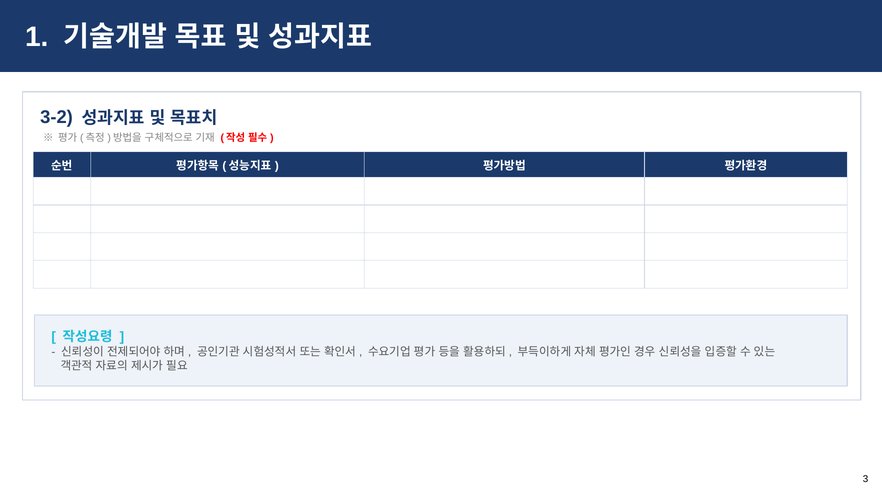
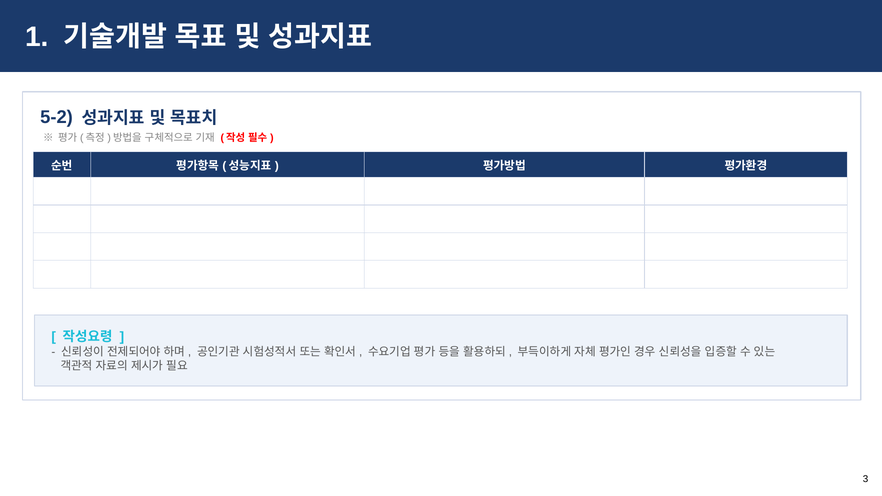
3-2: 3-2 -> 5-2 (57, 117)
